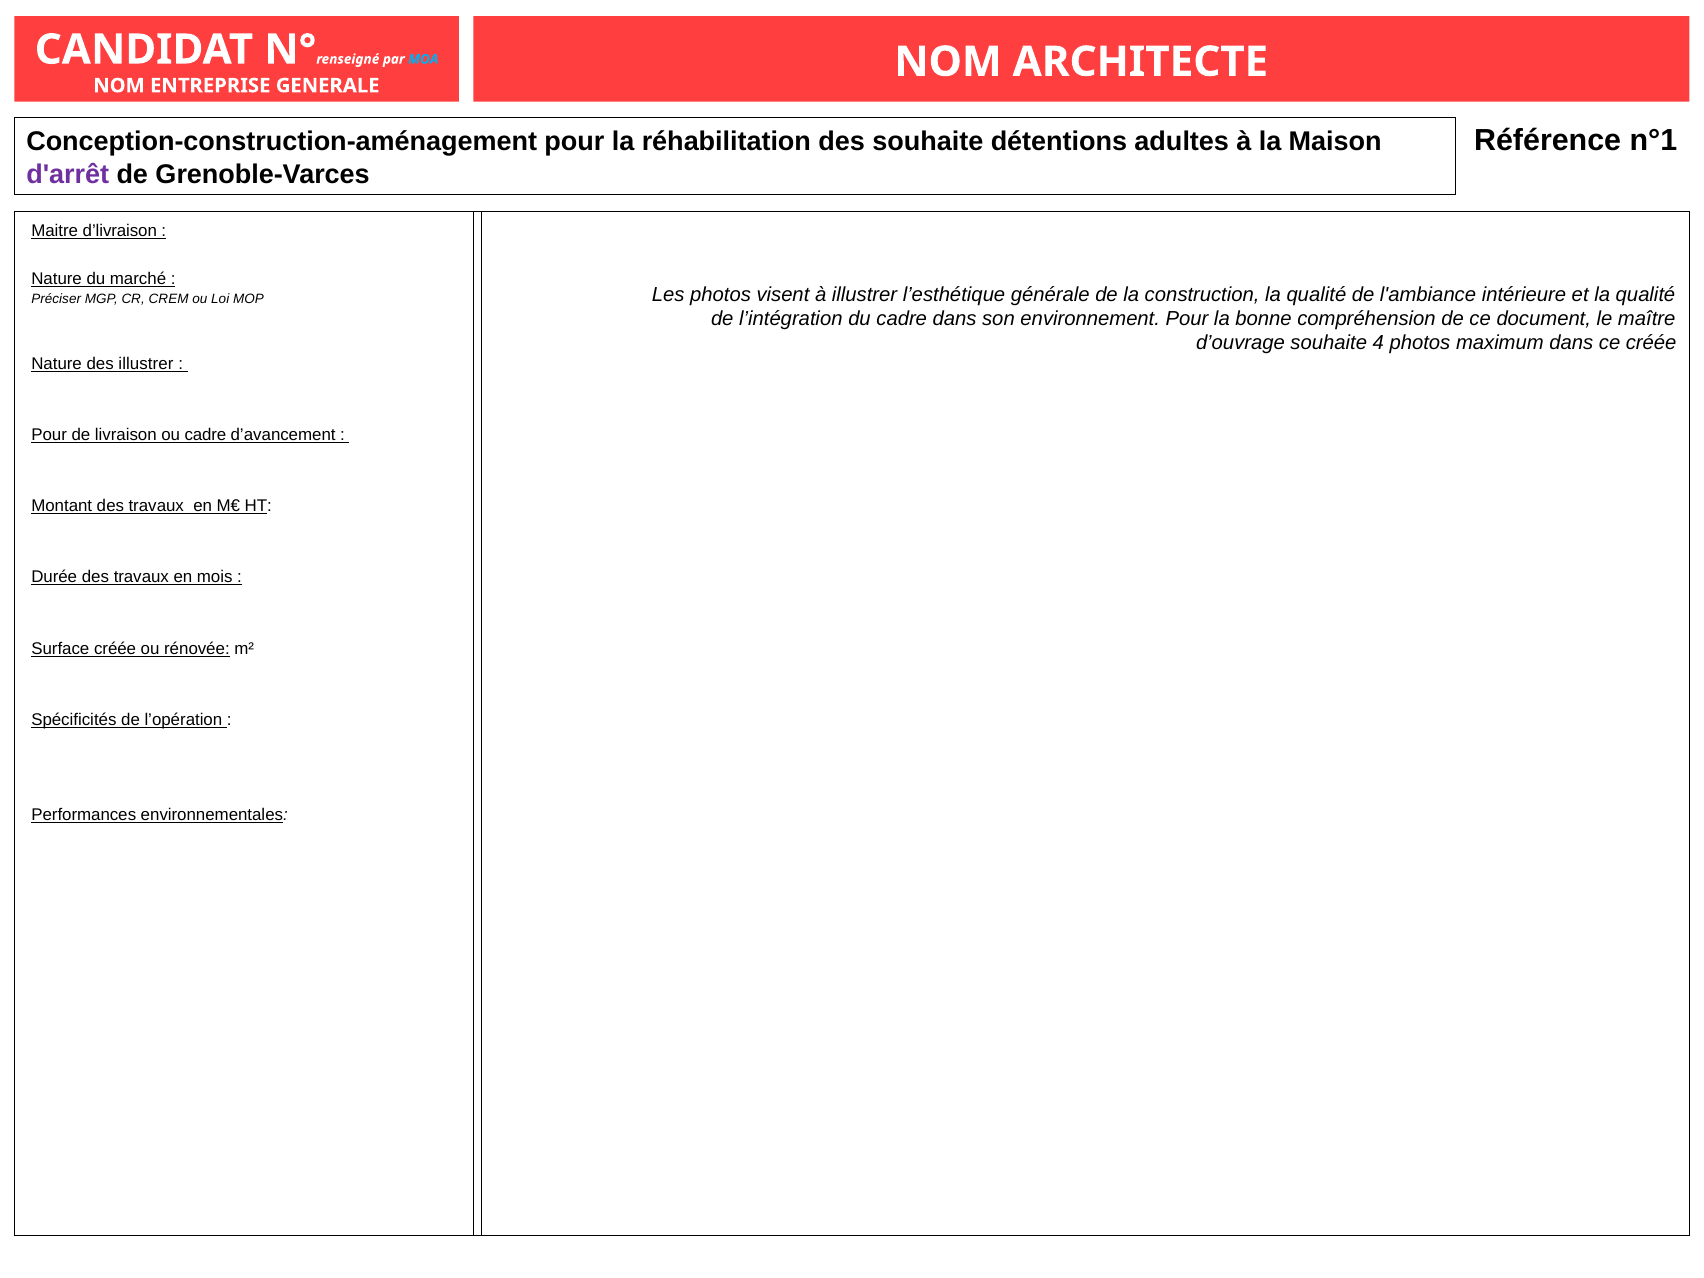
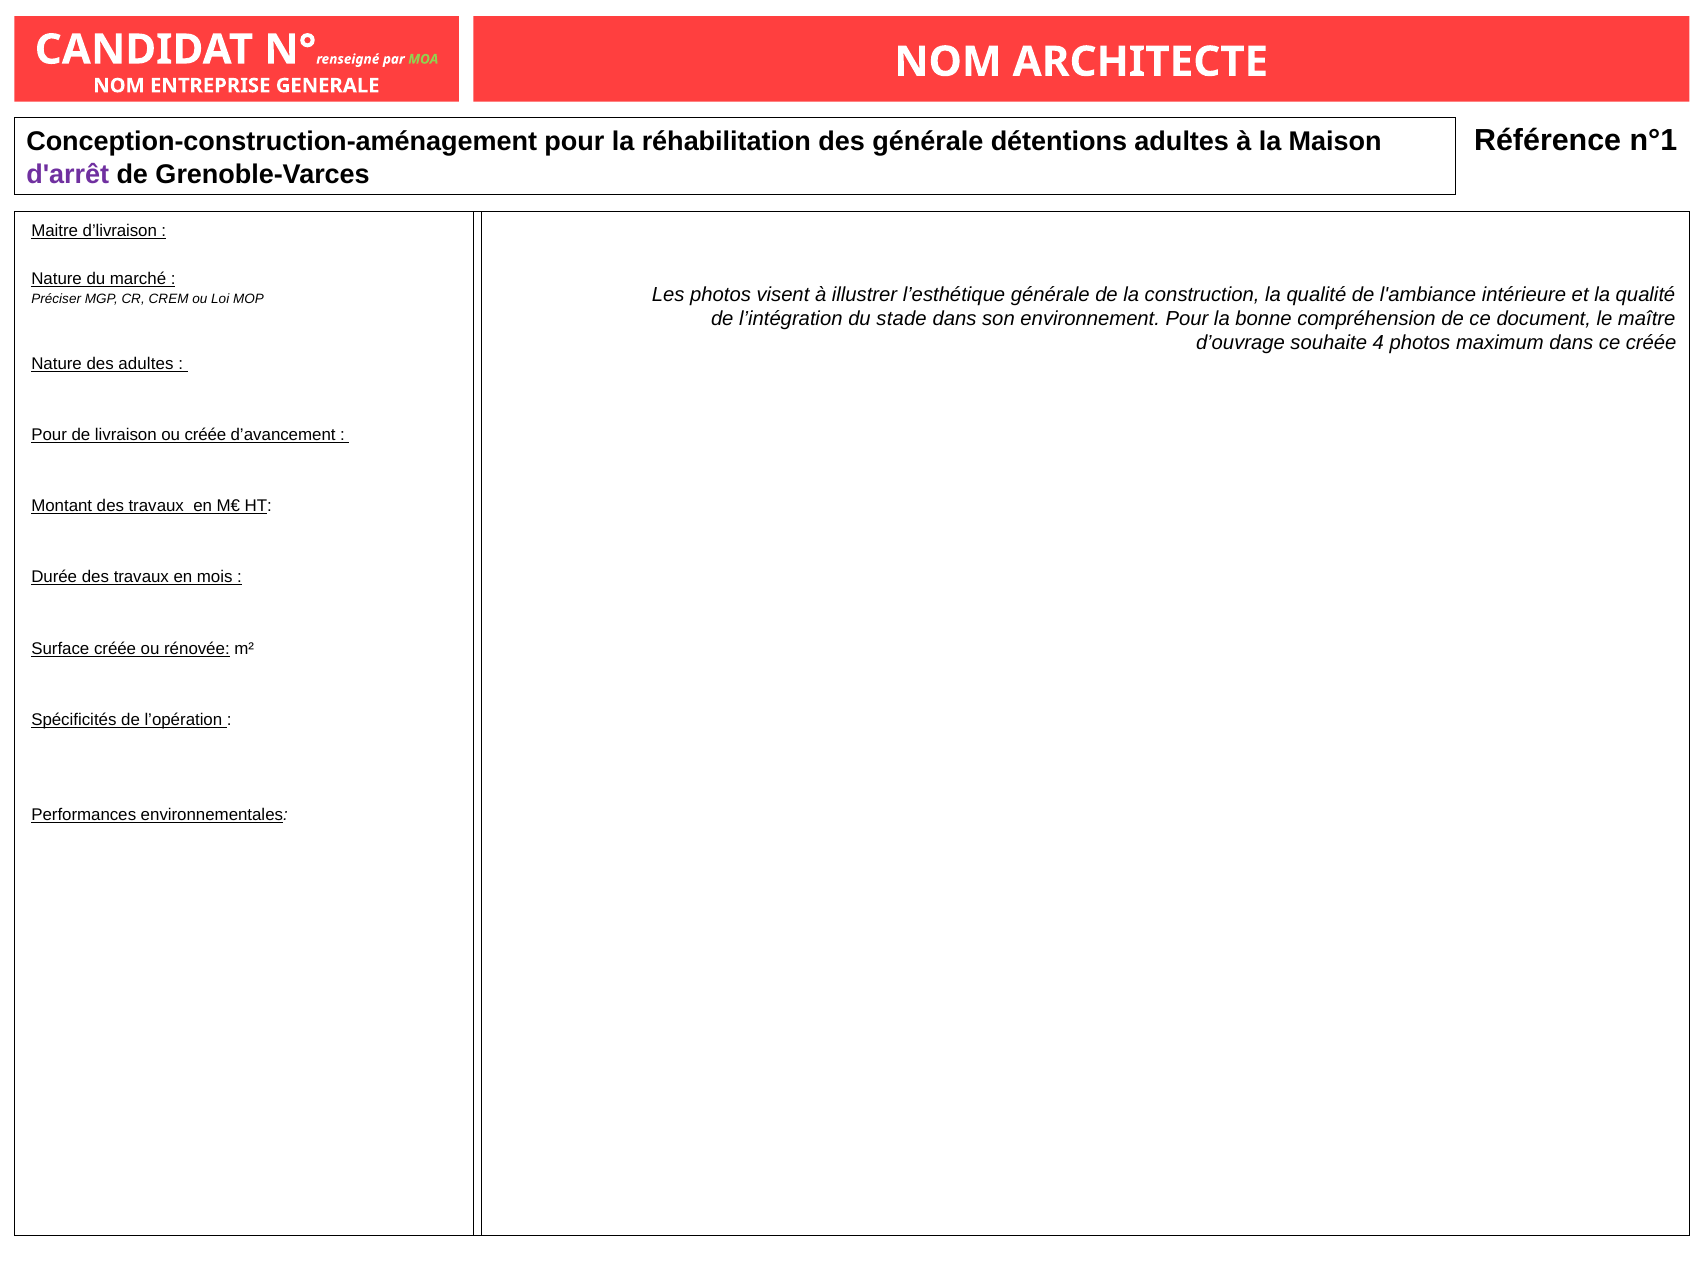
MOA colour: light blue -> light green (423, 59)
des souhaite: souhaite -> générale (928, 142)
du cadre: cadre -> stade (902, 319)
des illustrer: illustrer -> adultes (146, 364)
ou cadre: cadre -> créée (205, 435)
